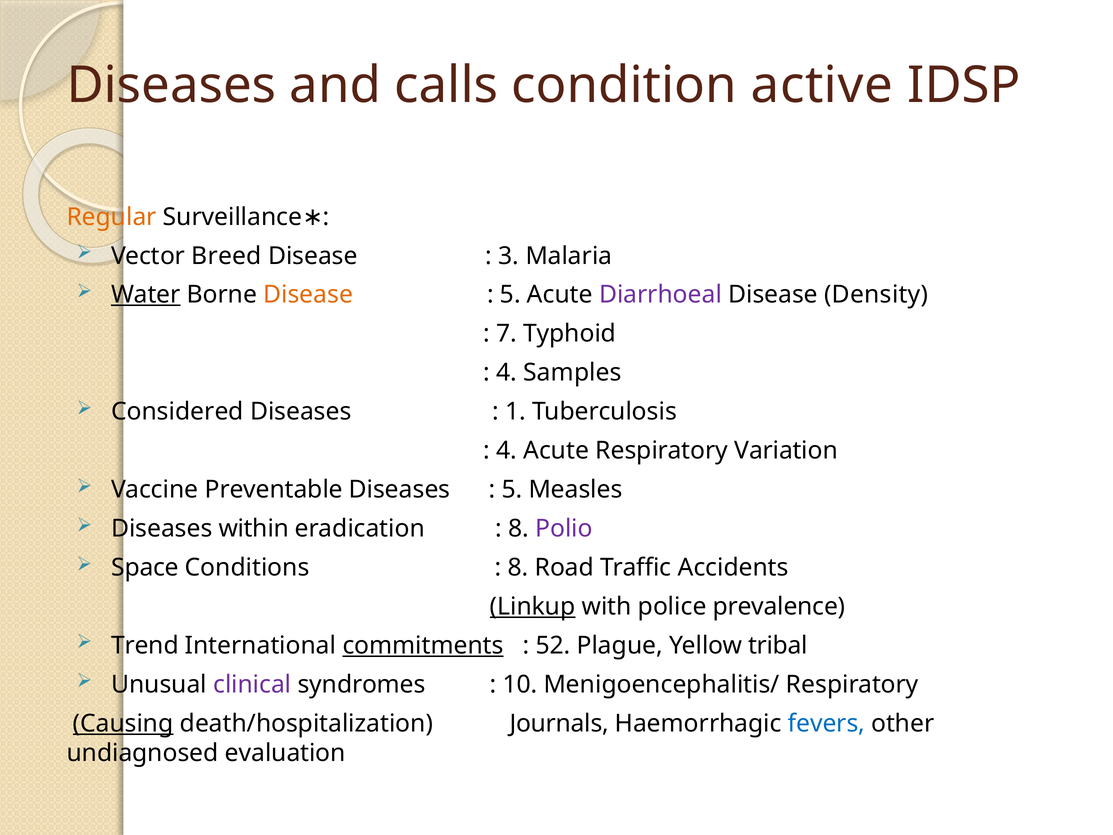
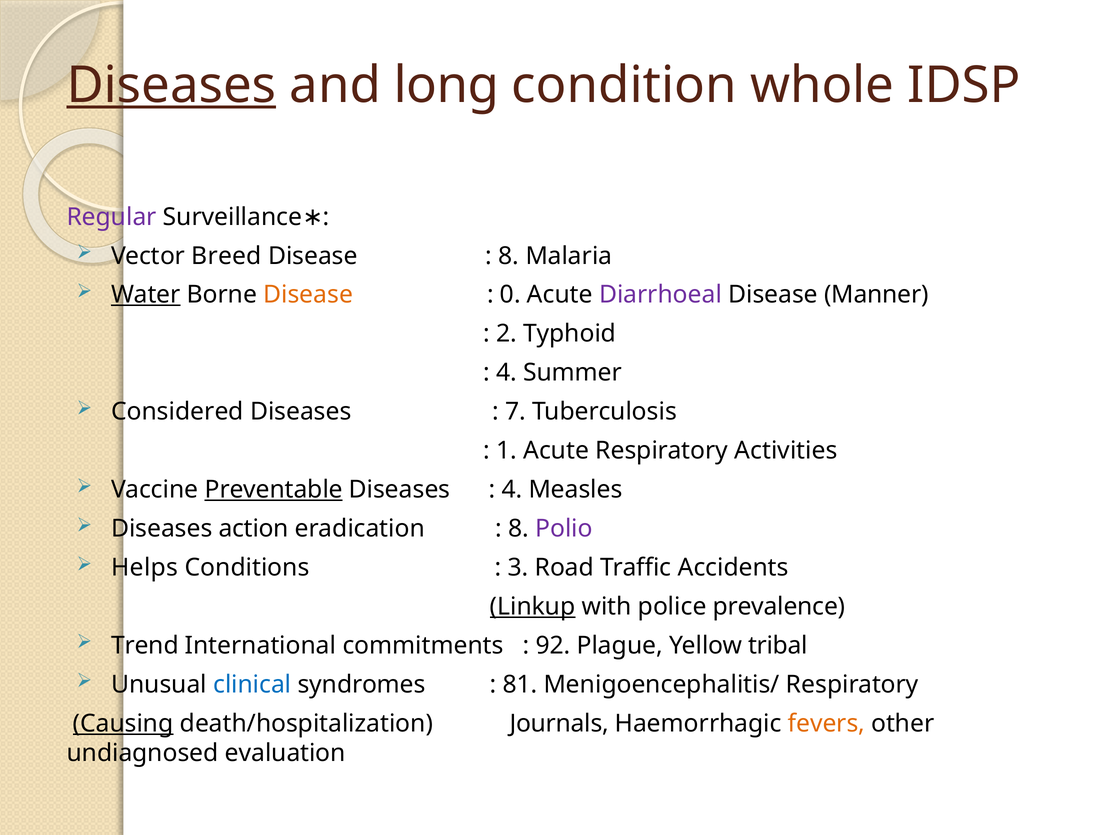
Diseases underline: none -> present (171, 85)
calls: calls -> long (446, 85)
active: active -> whole (822, 85)
Regular colour: orange -> purple (112, 217)
3: 3 -> 8 (509, 256)
5: 5 -> 0 (510, 295)
Density: Density -> Manner (876, 295)
7: 7 -> 2 (507, 334)
Samples: Samples -> Summer (573, 373)
1: 1 -> 7 (515, 412)
4: 4 -> 1 (507, 451)
Variation: Variation -> Activities (786, 451)
Preventable underline: none -> present (274, 489)
5: 5 -> 4 (512, 489)
within: within -> action (254, 528)
Space: Space -> Helps (145, 567)
8: 8 -> 3 (518, 567)
commitments underline: present -> none (423, 645)
52: 52 -> 92 (553, 645)
clinical colour: purple -> blue (252, 684)
10: 10 -> 81 (520, 684)
fevers colour: blue -> orange (826, 723)
